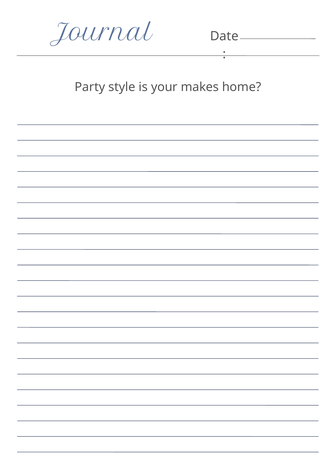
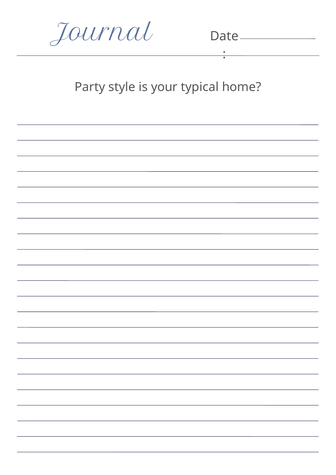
makes: makes -> typical (200, 87)
